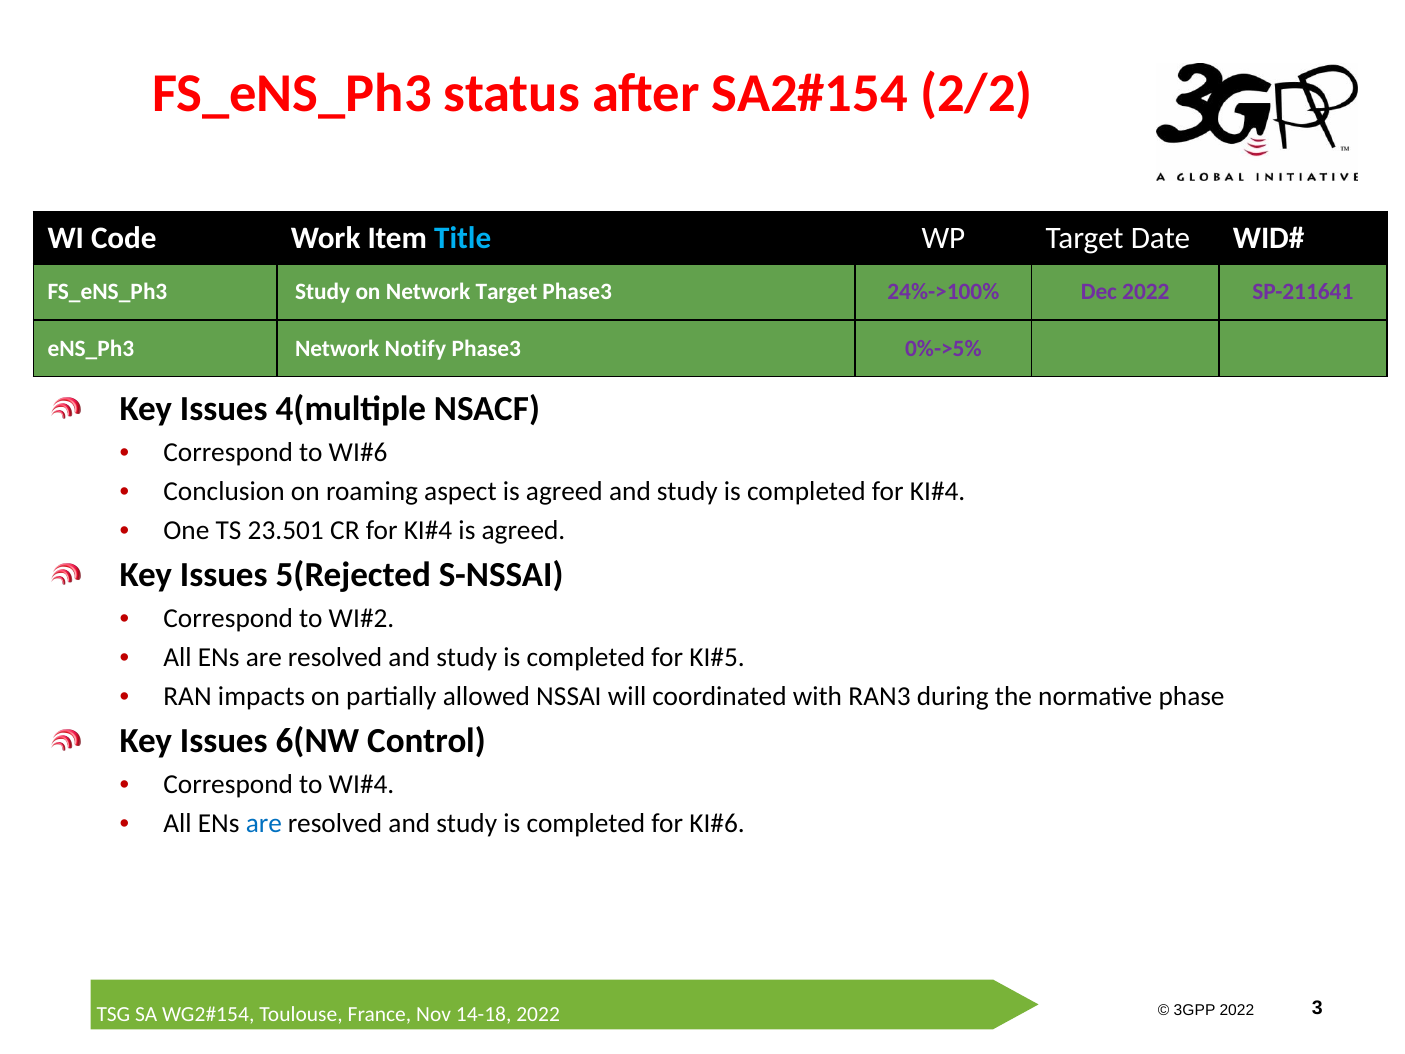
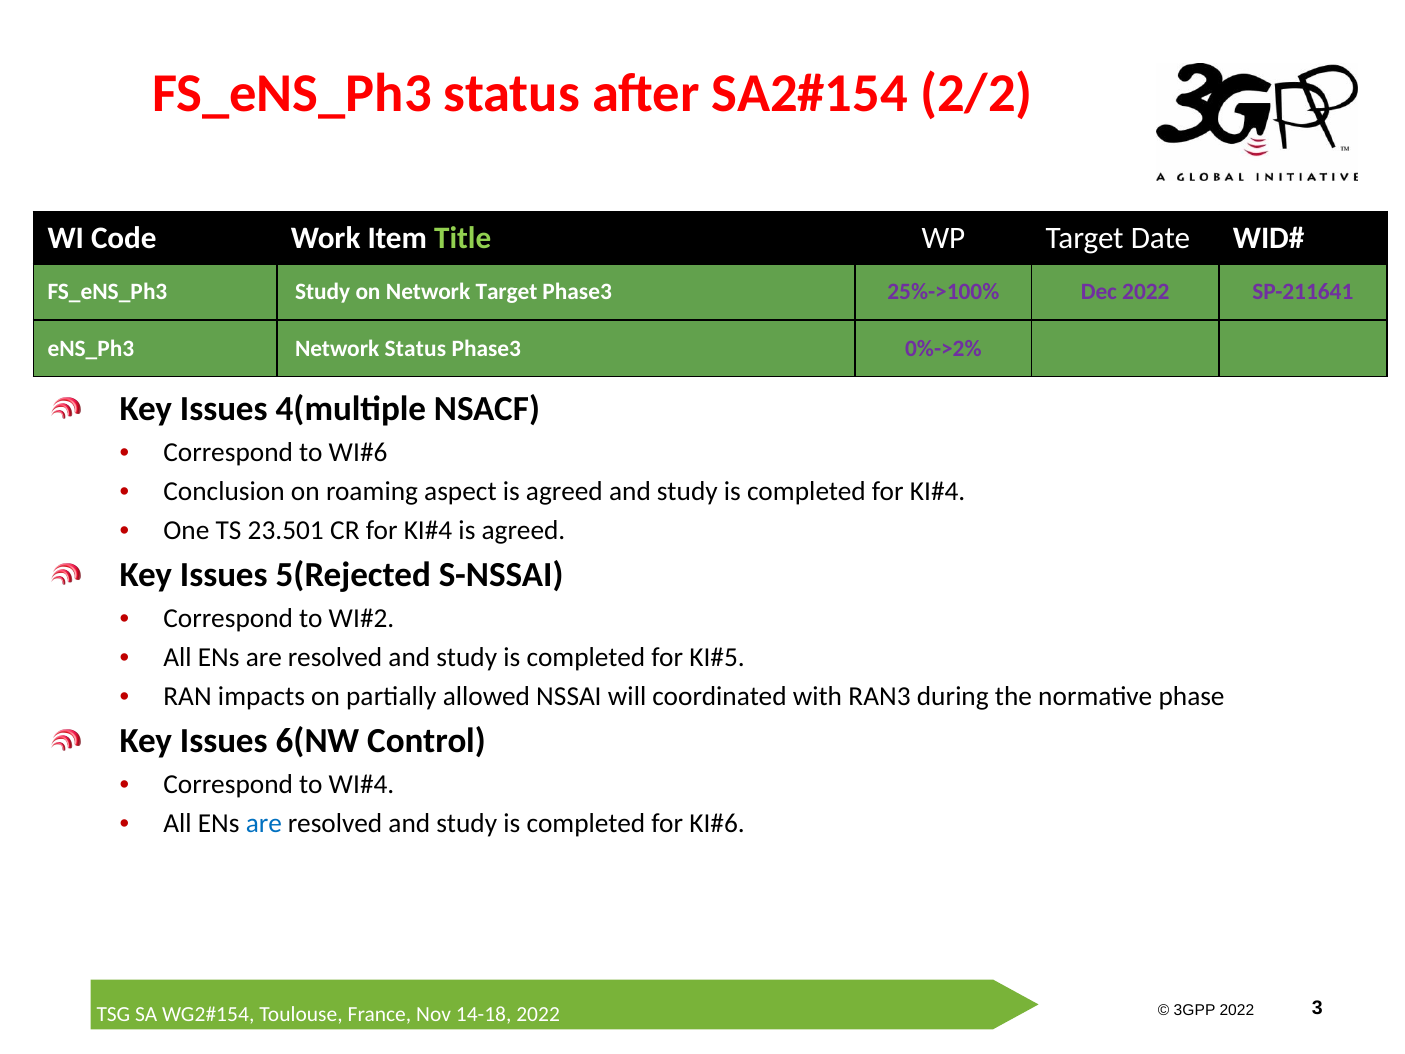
Title colour: light blue -> light green (463, 238)
24%->100%: 24%->100% -> 25%->100% (943, 292)
Network Notify: Notify -> Status (415, 348)
0%->5%: 0%->5% -> 0%->2% (943, 348)
